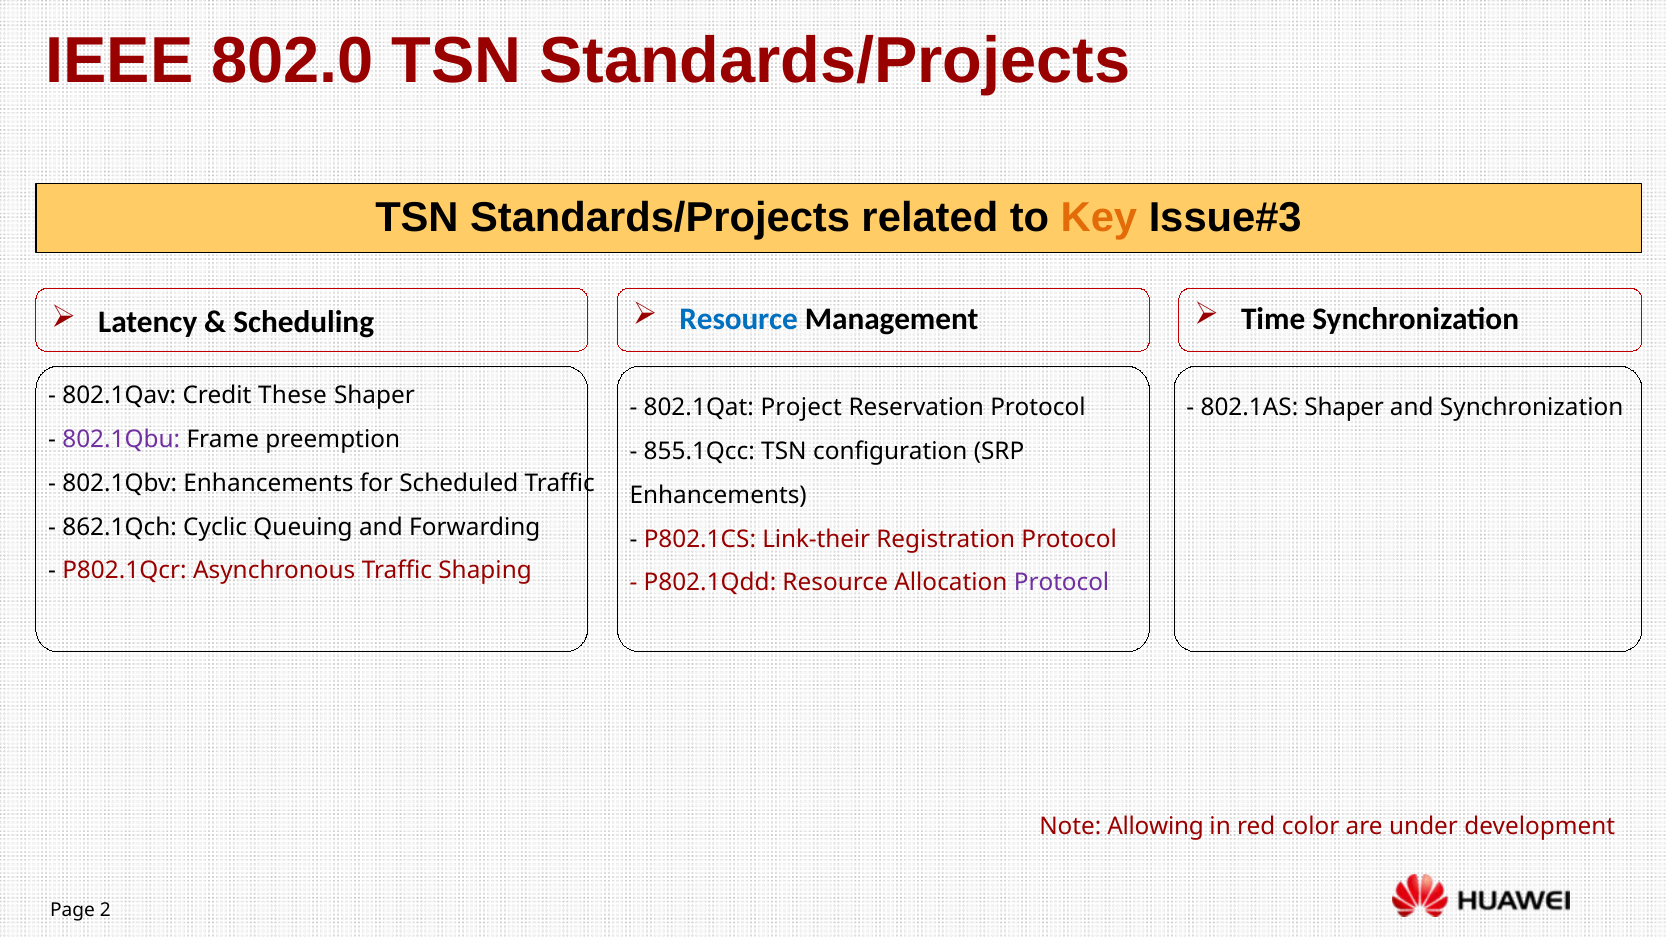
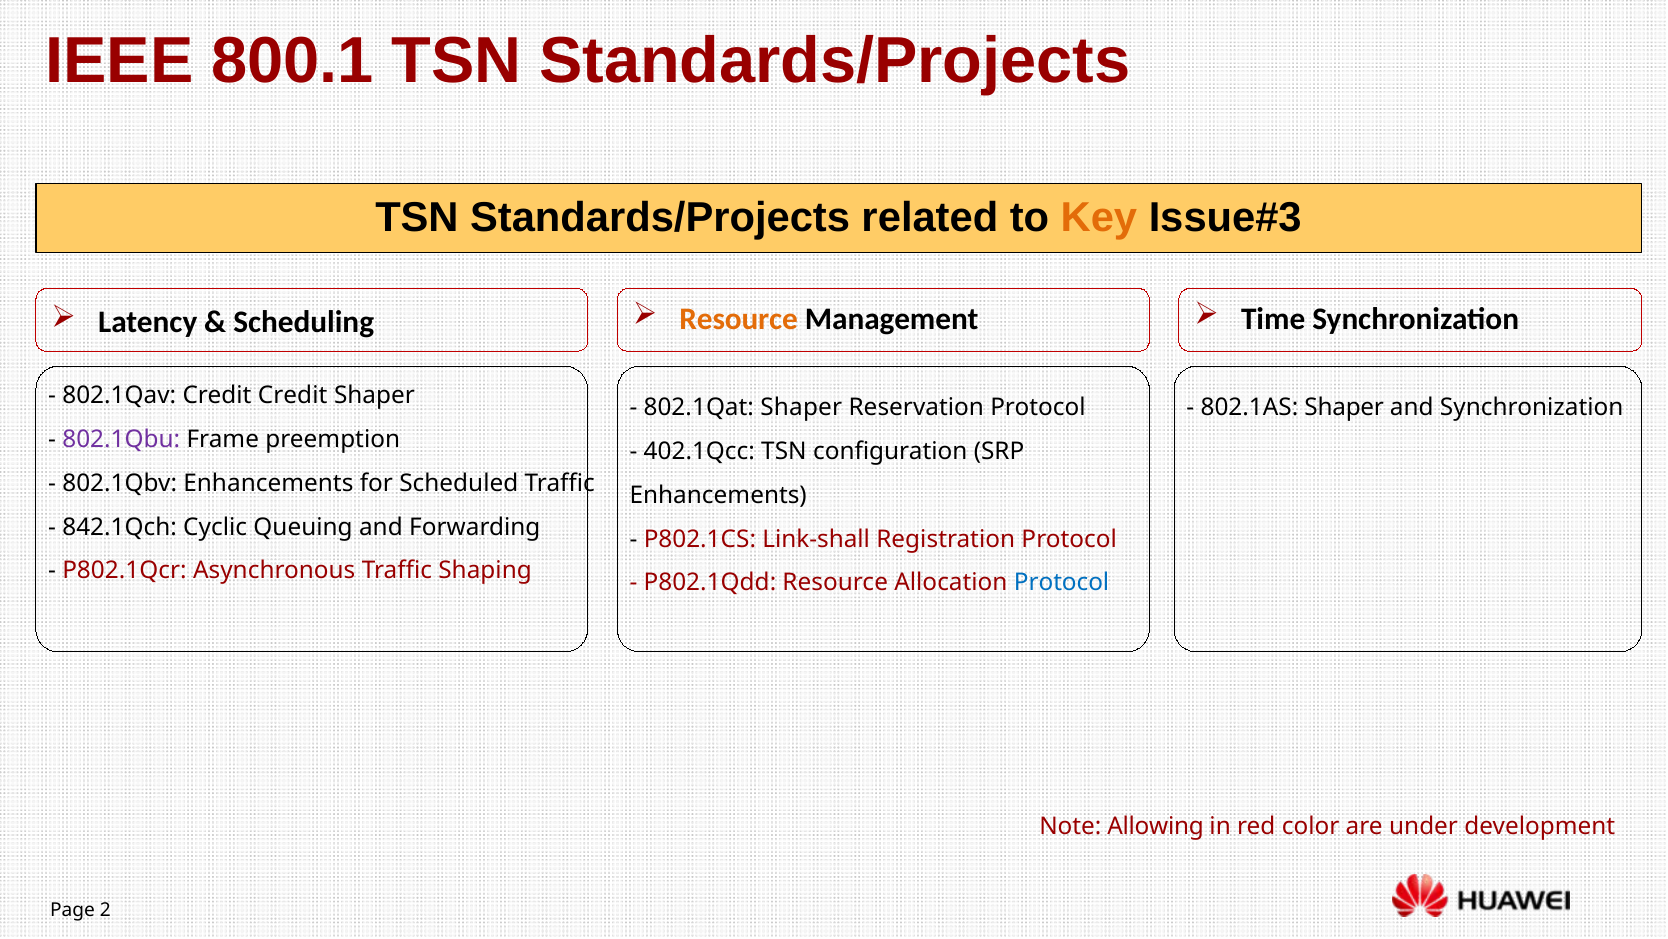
802.0: 802.0 -> 800.1 (293, 61)
Resource colour: blue -> orange (739, 319)
Credit These: These -> Credit (293, 395)
802.1Qat Project: Project -> Shaper (801, 407)
855.1Qcc: 855.1Qcc -> 402.1Qcc (699, 451)
862.1Qch: 862.1Qch -> 842.1Qch (120, 527)
Link-their: Link-their -> Link-shall (816, 539)
Protocol colour: purple -> blue (1062, 583)
